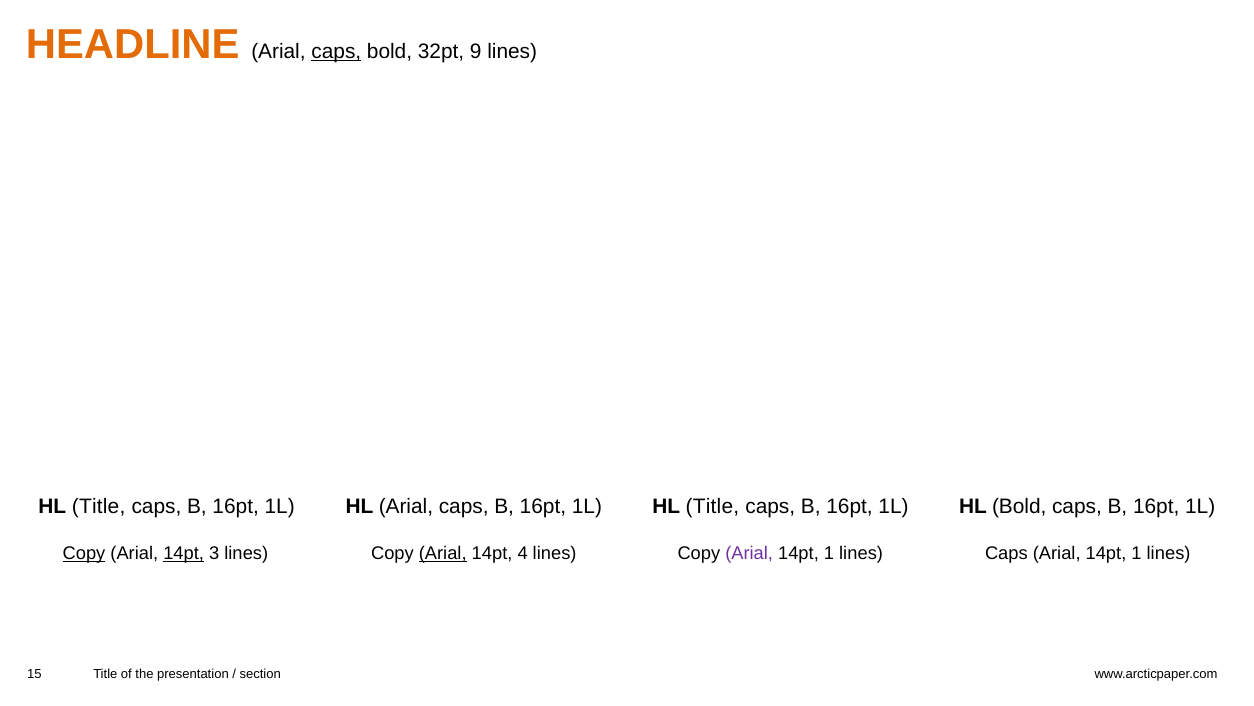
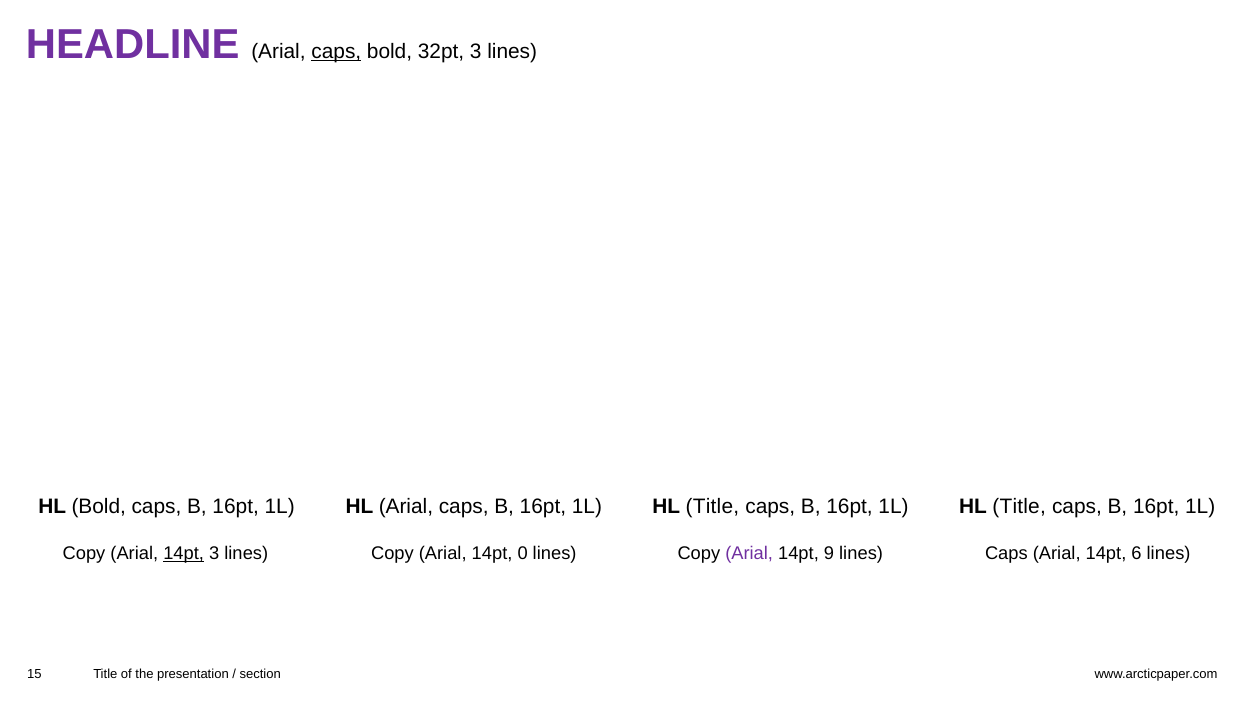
HEADLINE colour: orange -> purple (133, 45)
32pt 9: 9 -> 3 (476, 51)
Title: Title -> Bold (99, 506)
Bold: Bold -> Title (1019, 506)
Copy underline: present -> none (84, 553)
Arial underline: present -> none (443, 553)
4: 4 -> 0 (523, 553)
1: 1 -> 9 (829, 553)
1: 1 -> 6 (1137, 553)
